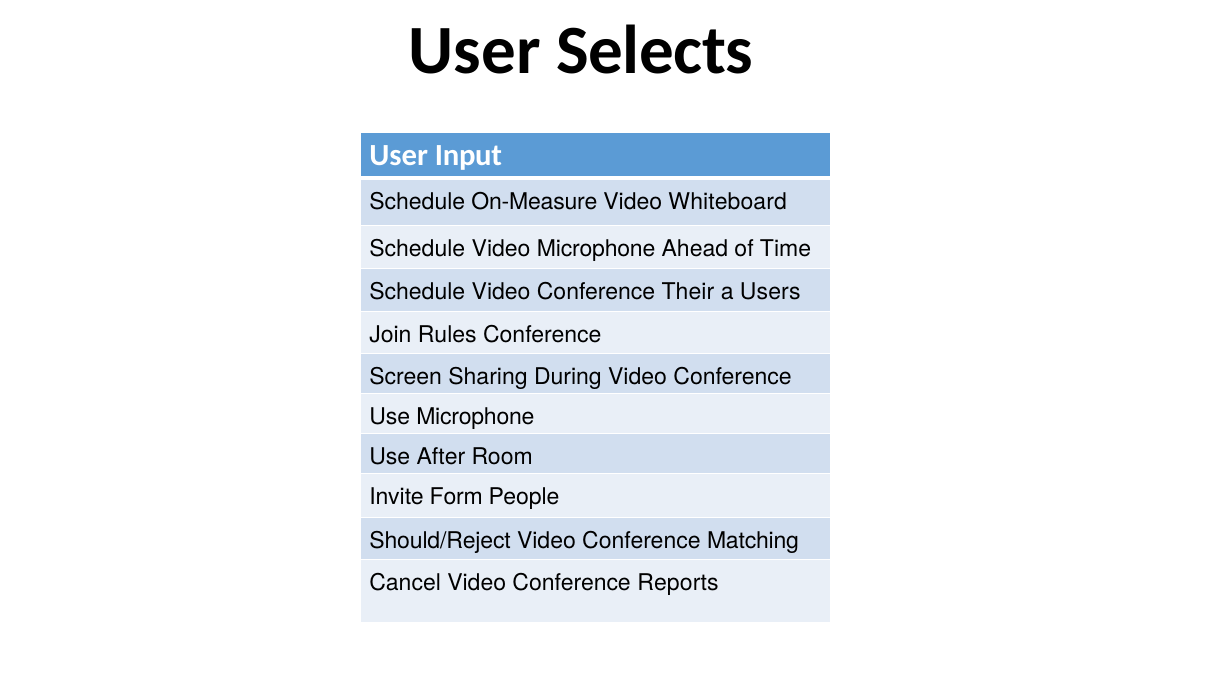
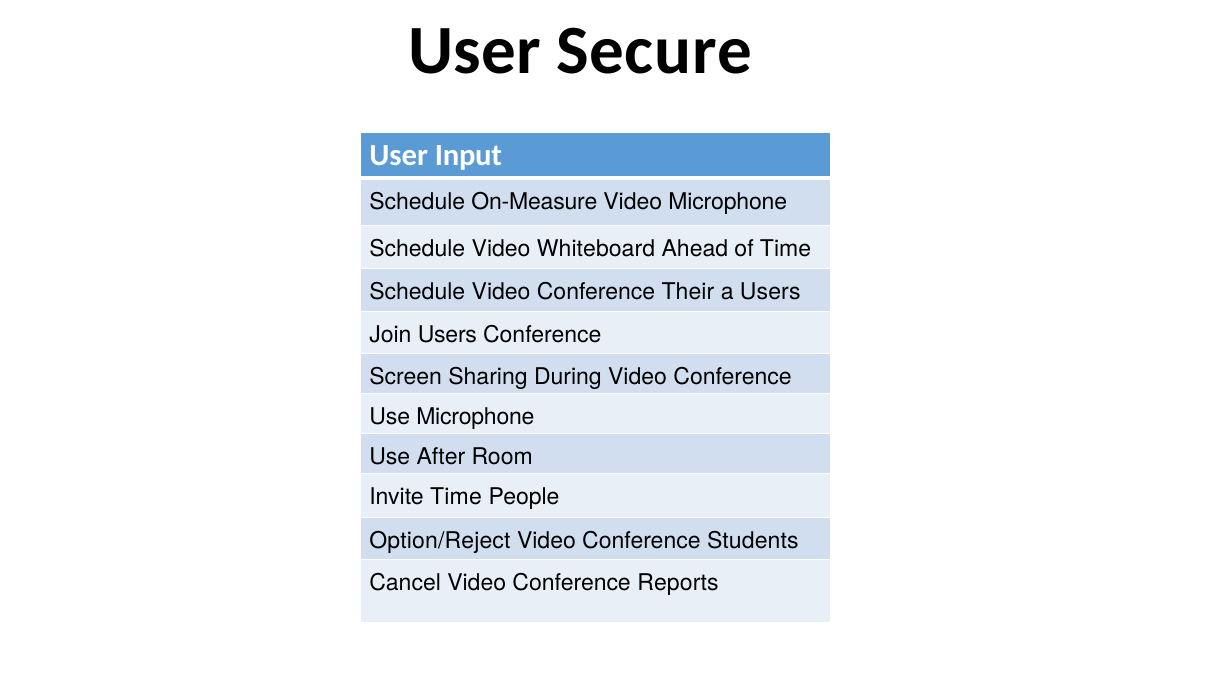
Selects: Selects -> Secure (654, 51)
Video Whiteboard: Whiteboard -> Microphone (728, 201)
Video Microphone: Microphone -> Whiteboard (596, 249)
Join Rules: Rules -> Users (447, 334)
Invite Form: Form -> Time (456, 497)
Should/Reject: Should/Reject -> Option/Reject (440, 541)
Matching: Matching -> Students (753, 541)
